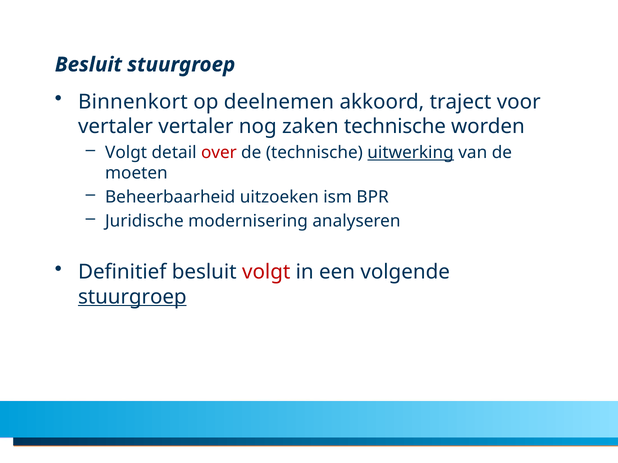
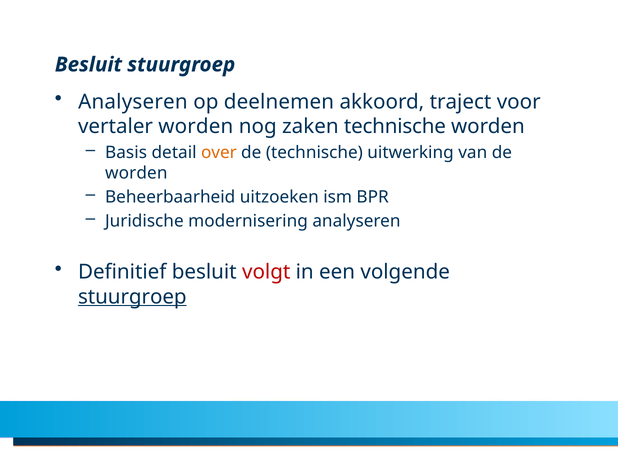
Binnenkort: Binnenkort -> Analyseren (133, 102)
vertaler vertaler: vertaler -> worden (196, 127)
Volgt: Volgt -> Basis (126, 153)
over colour: red -> orange (219, 153)
uitwerking underline: present -> none (411, 153)
moeten: moeten -> worden (136, 173)
